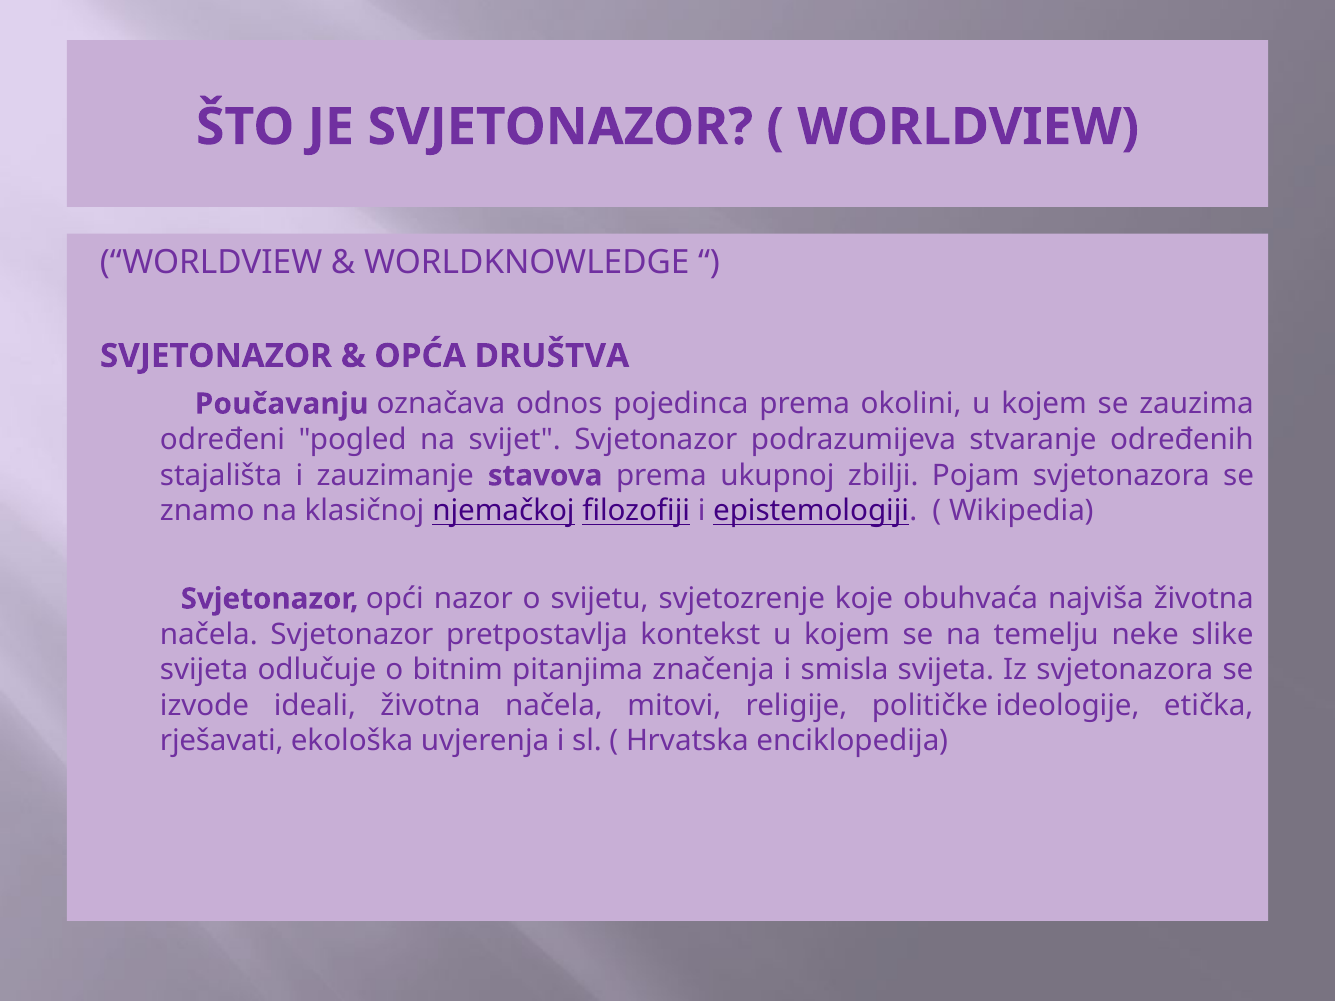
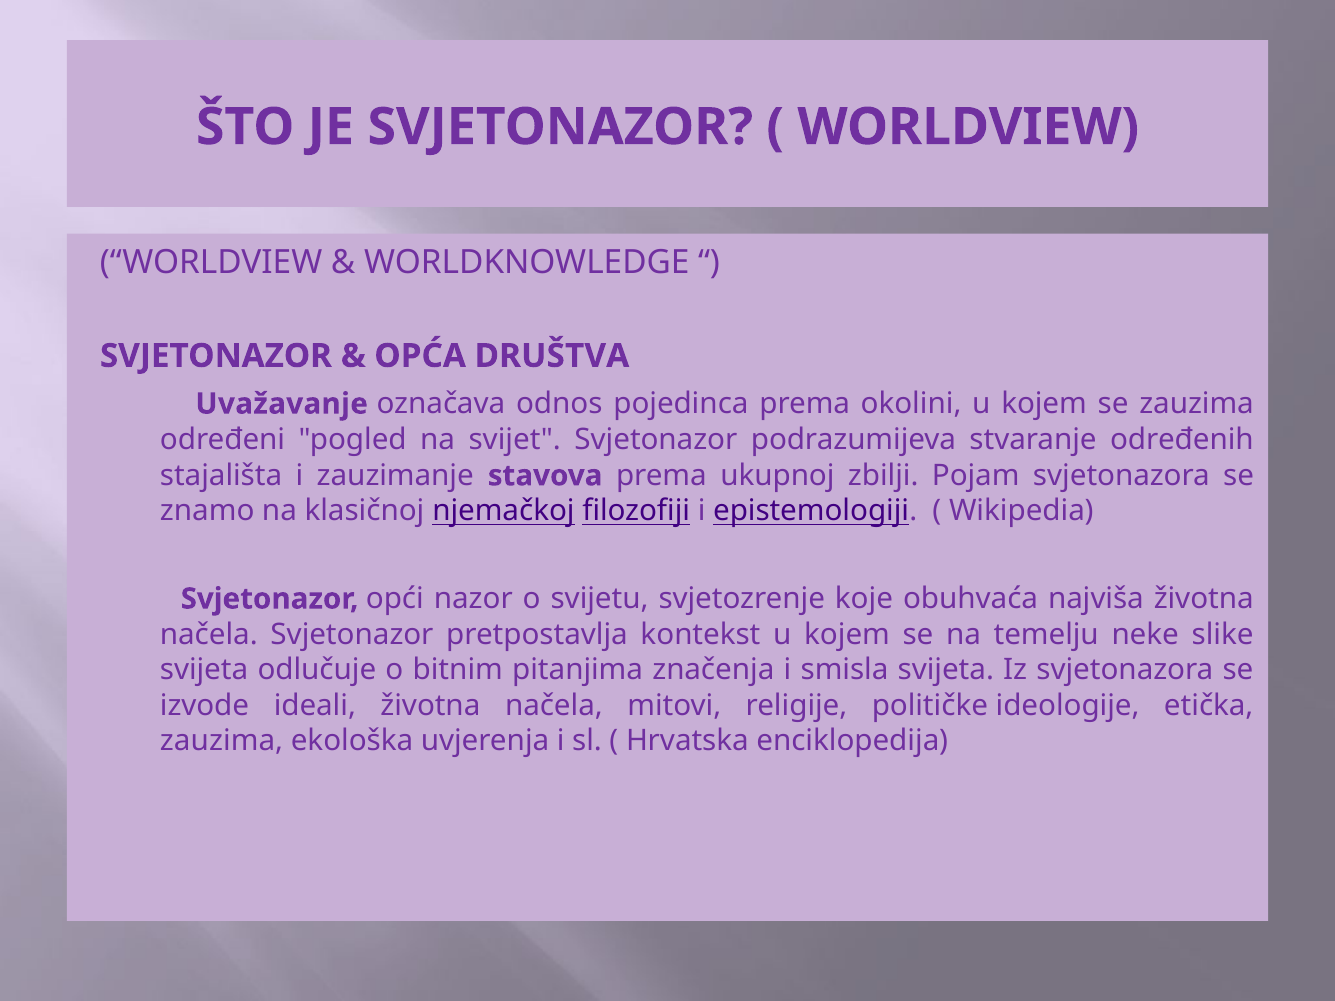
Poučavanju: Poučavanju -> Uvažavanje (282, 404)
rješavati: rješavati -> zauzima (222, 741)
